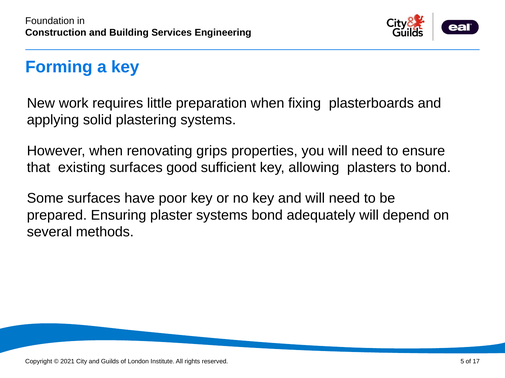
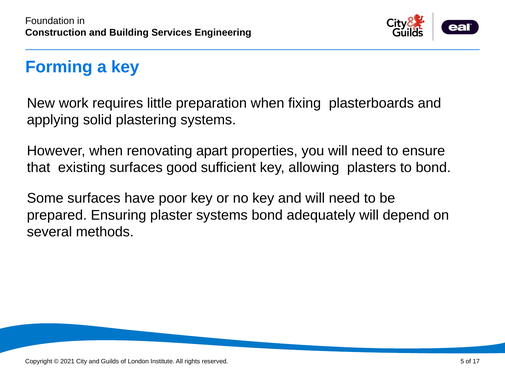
grips: grips -> apart (212, 151)
